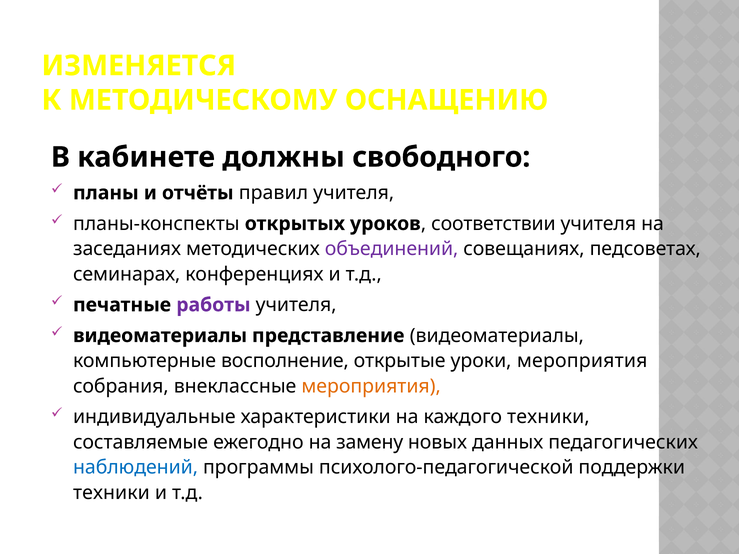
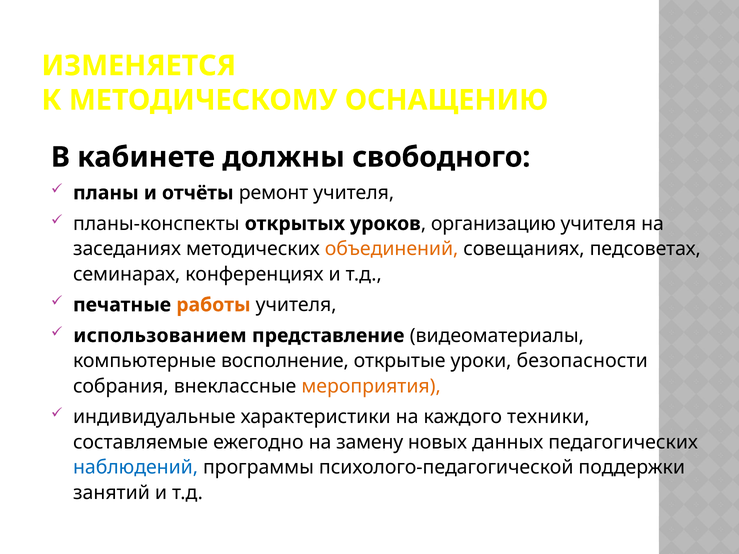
правил: правил -> ремонт (274, 193)
соответствии: соответствии -> организацию (493, 224)
объединений colour: purple -> orange (392, 249)
работы colour: purple -> orange (213, 305)
видеоматериалы: видеоматериалы -> использованием (160, 336)
уроки мероприятия: мероприятия -> безопасности (582, 361)
техники: техники -> занятий (111, 493)
